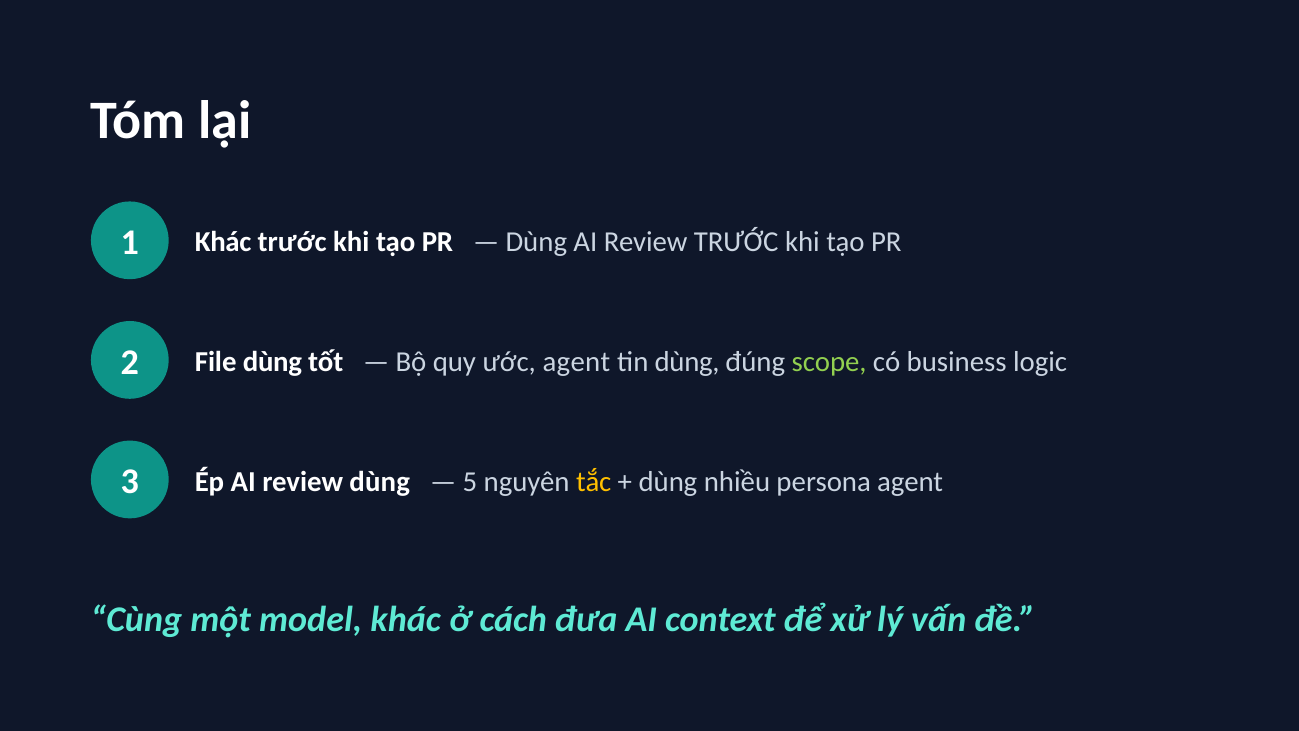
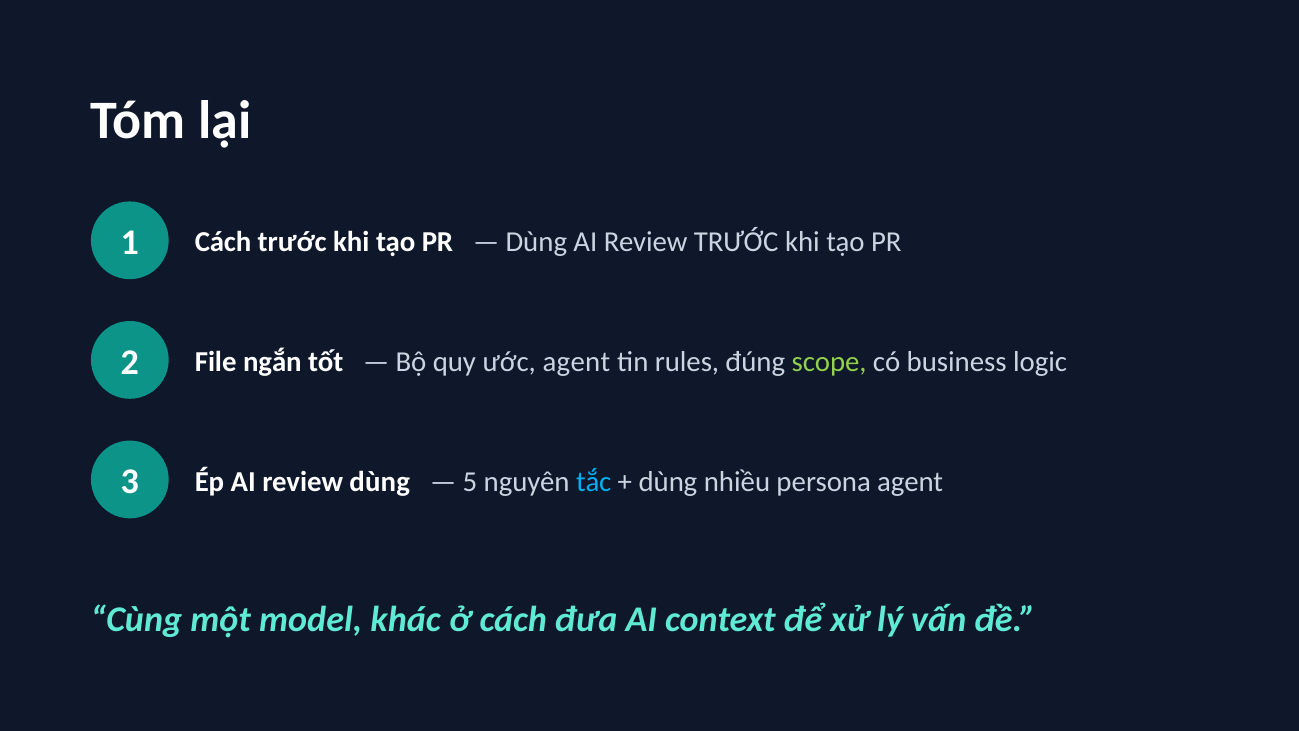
1 Khác: Khác -> Cách (223, 242)
File dùng: dùng -> ngắn (272, 362)
tin dùng: dùng -> rules (687, 362)
tắc colour: yellow -> light blue (594, 481)
